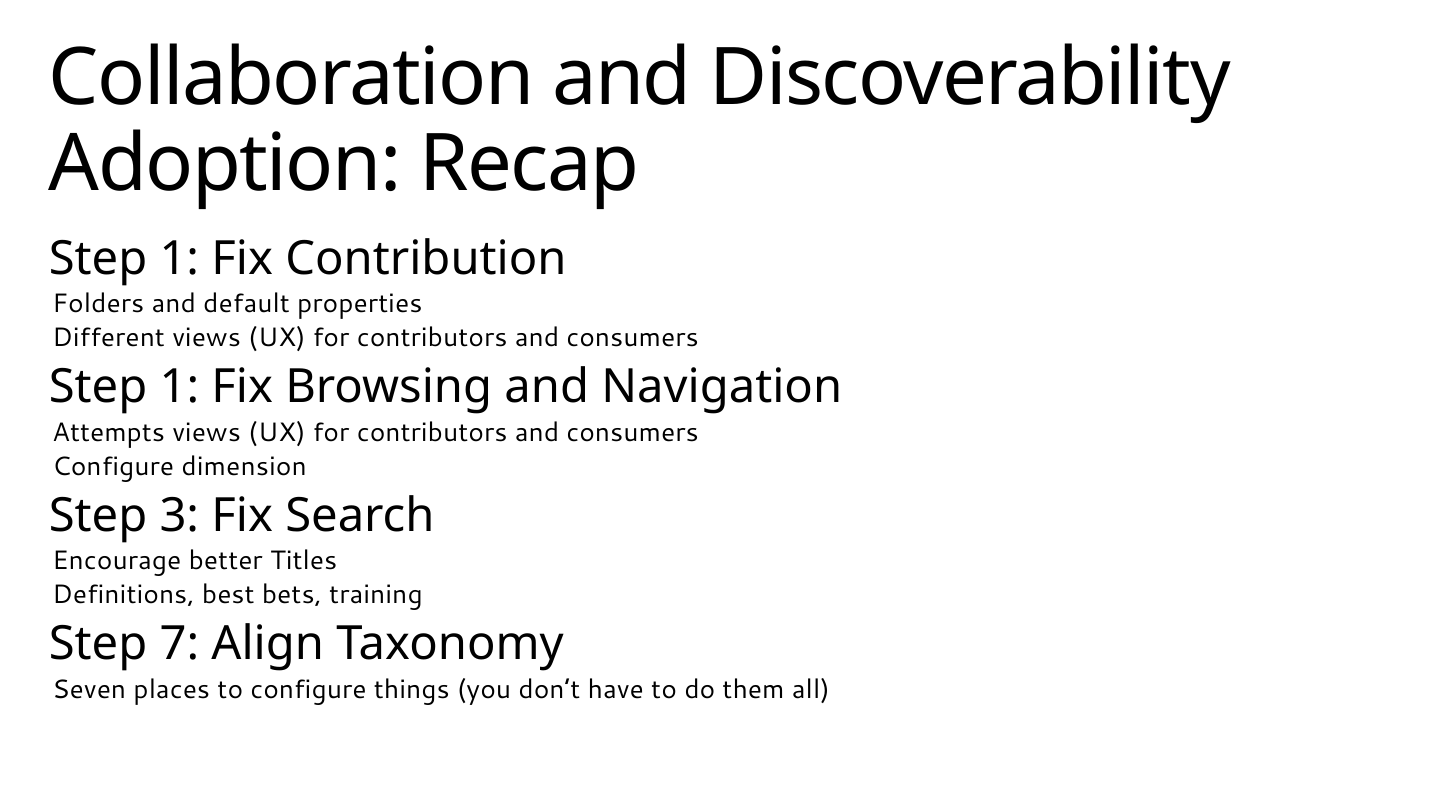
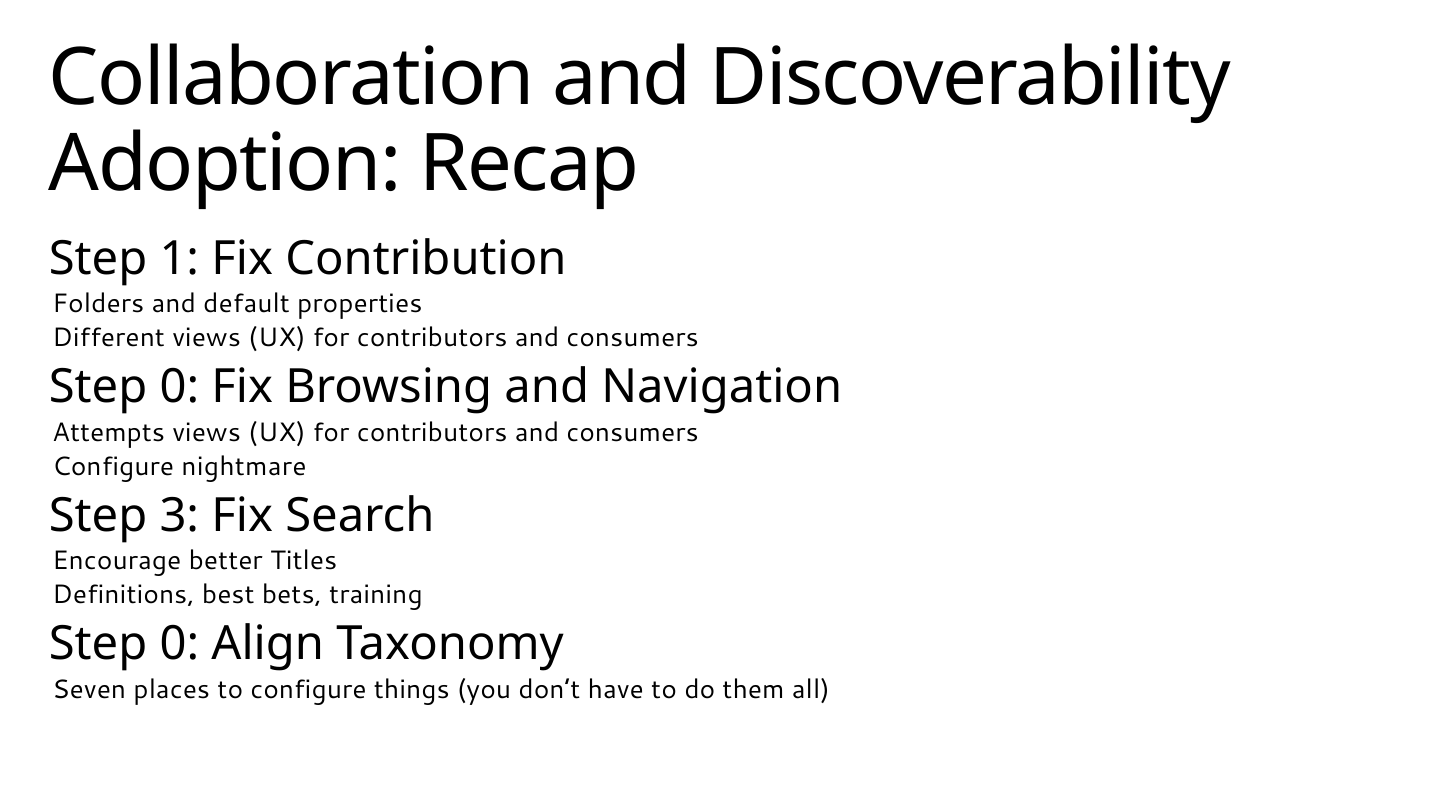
1: 1 -> 0 (179, 387)
dimension: dimension -> nightmare (244, 466)
7: 7 -> 0 (179, 644)
